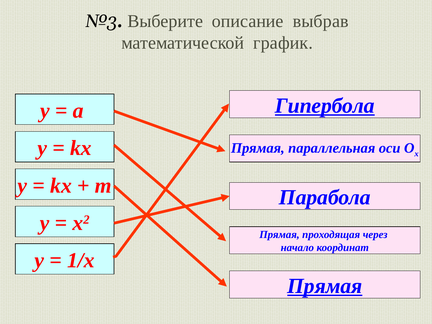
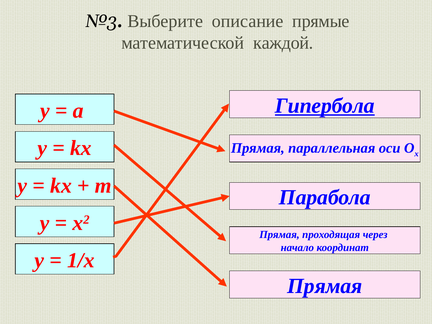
выбрав: выбрав -> прямые (321, 21)
график: график -> каждой (283, 43)
Прямая underline: present -> none (325, 286)
